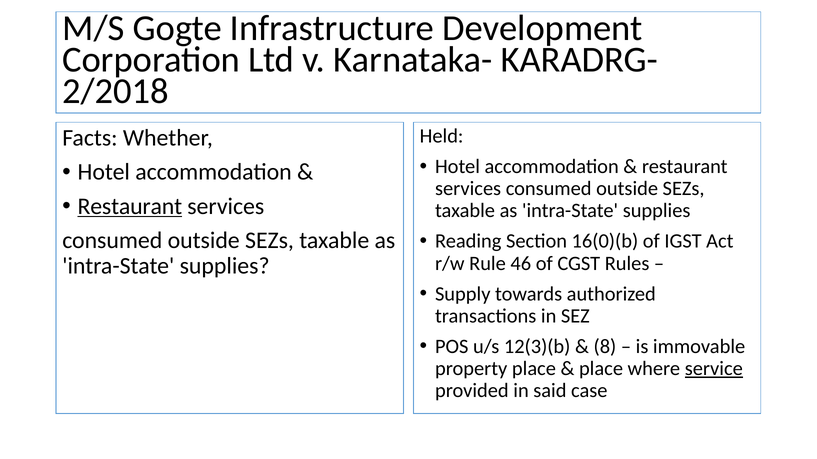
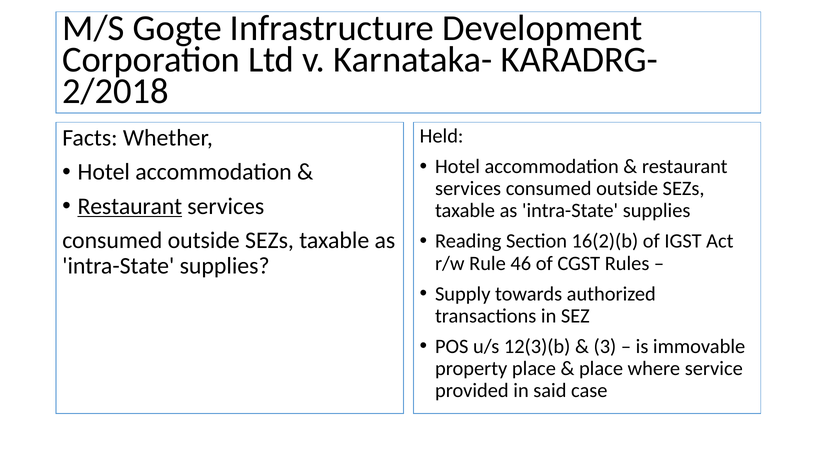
16(0)(b: 16(0)(b -> 16(2)(b (605, 242)
8: 8 -> 3 (605, 347)
service underline: present -> none (714, 369)
